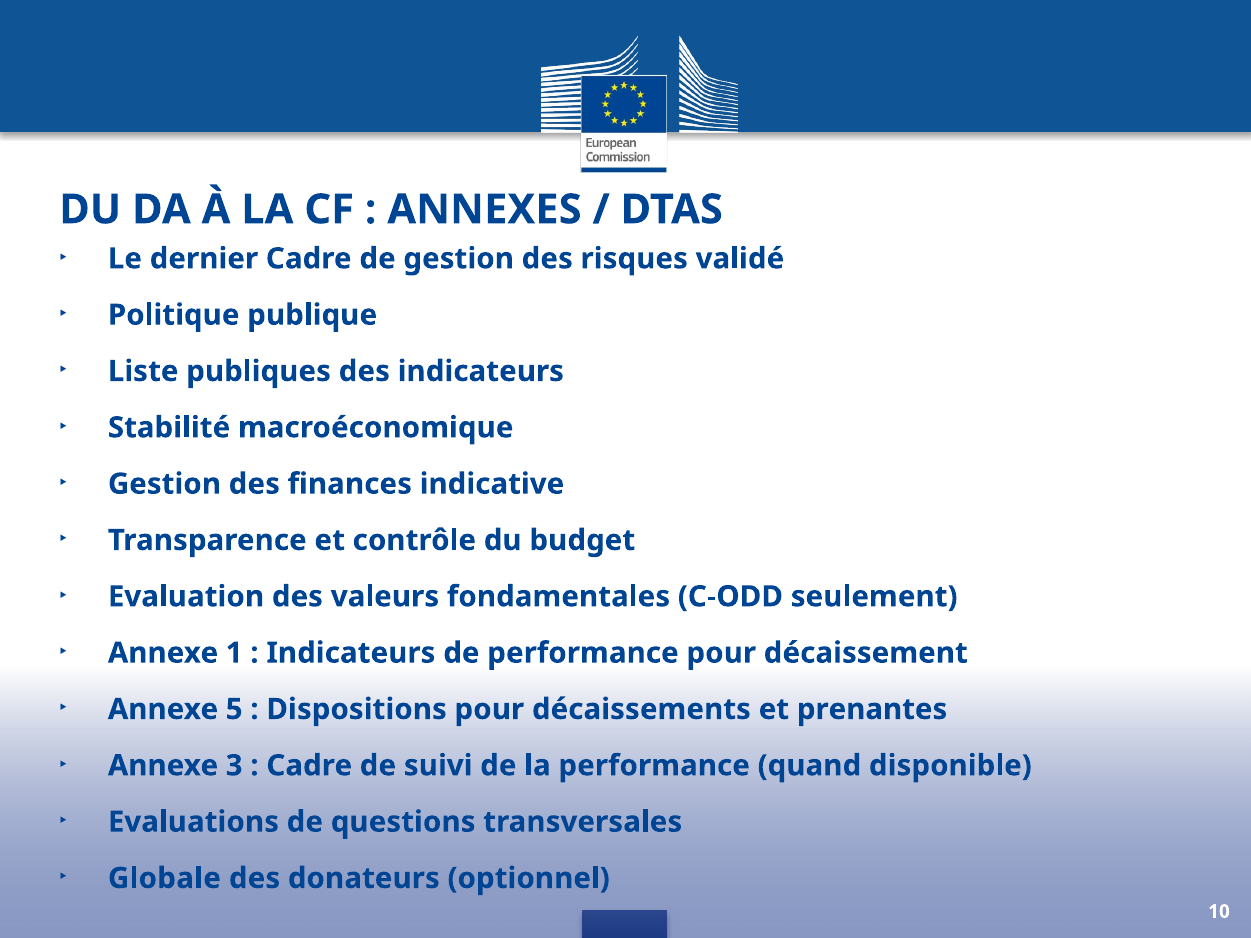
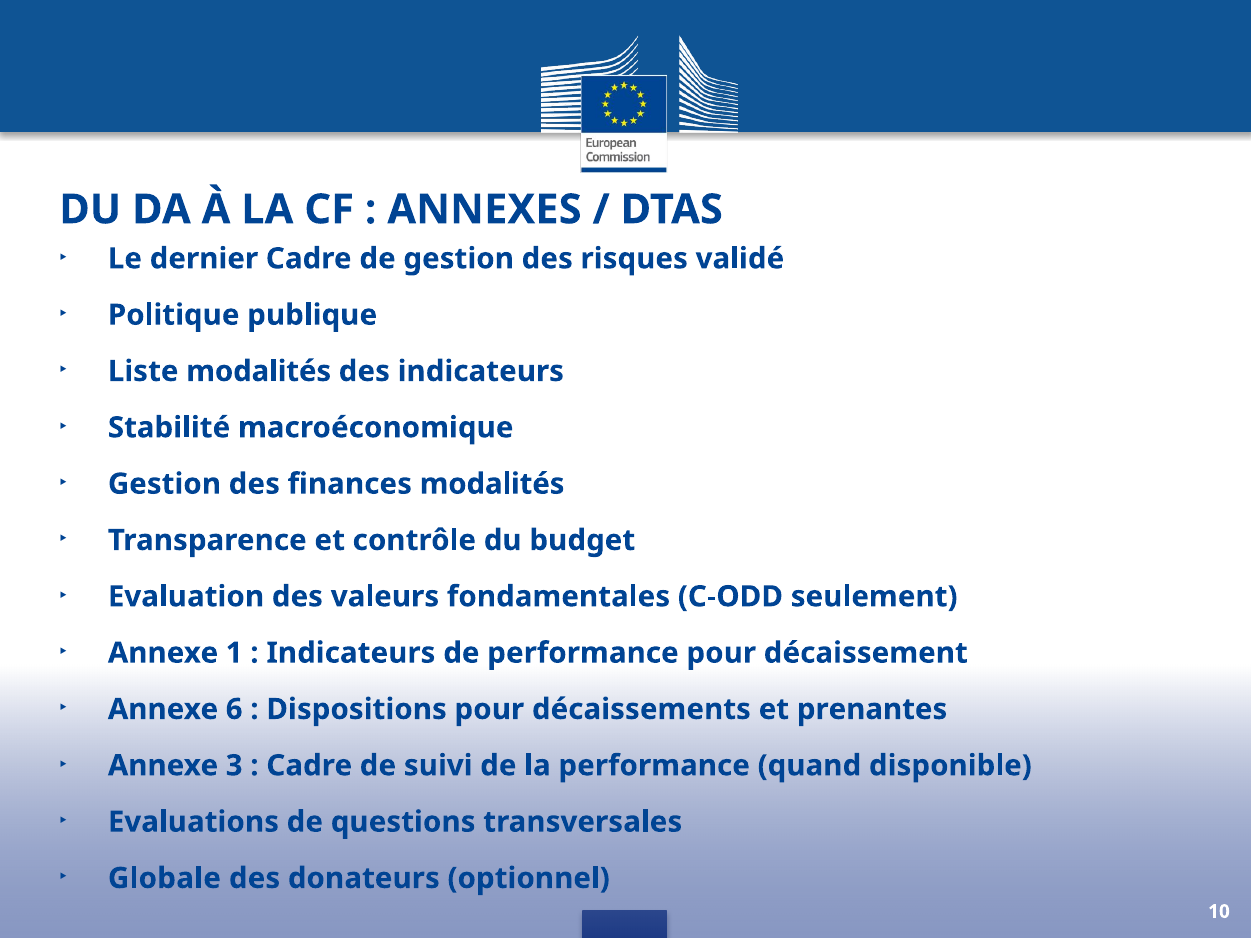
Liste publiques: publiques -> modalités (259, 371)
finances indicative: indicative -> modalités (492, 484)
5: 5 -> 6 (234, 709)
